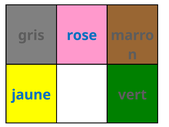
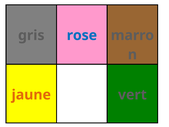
jaune colour: blue -> orange (31, 95)
